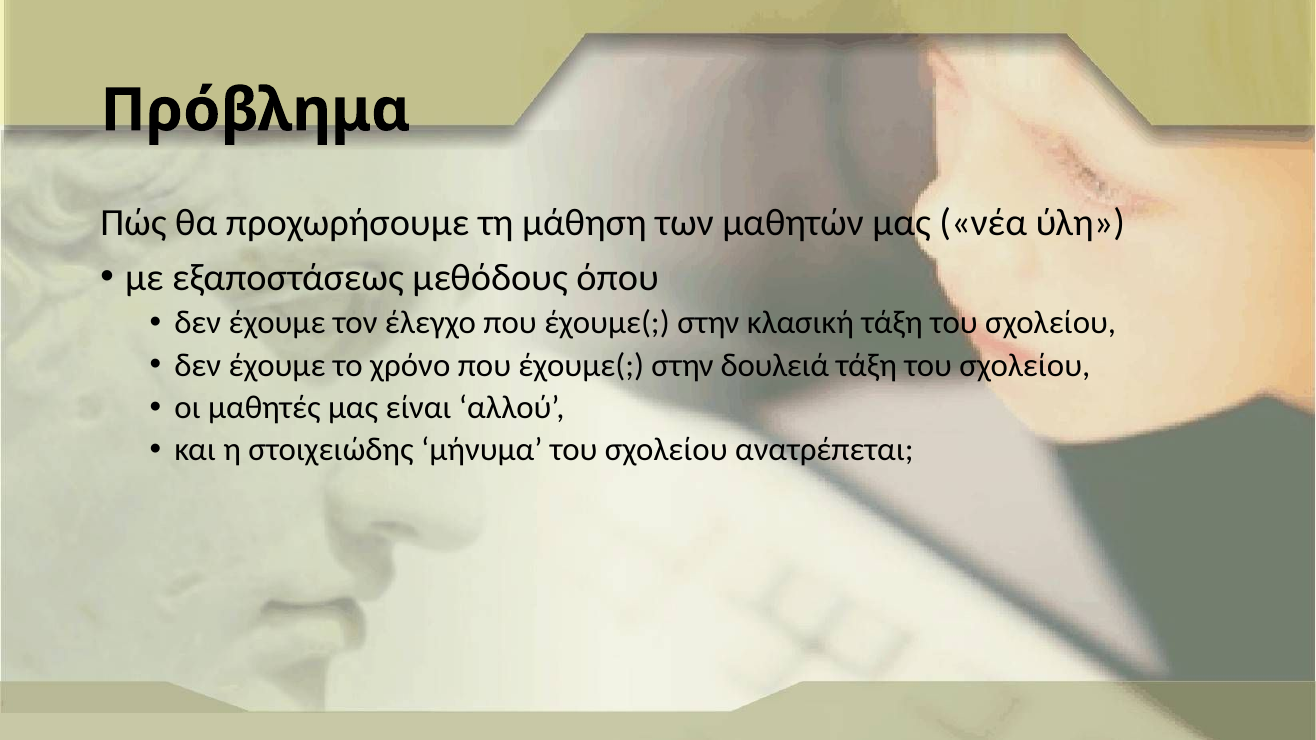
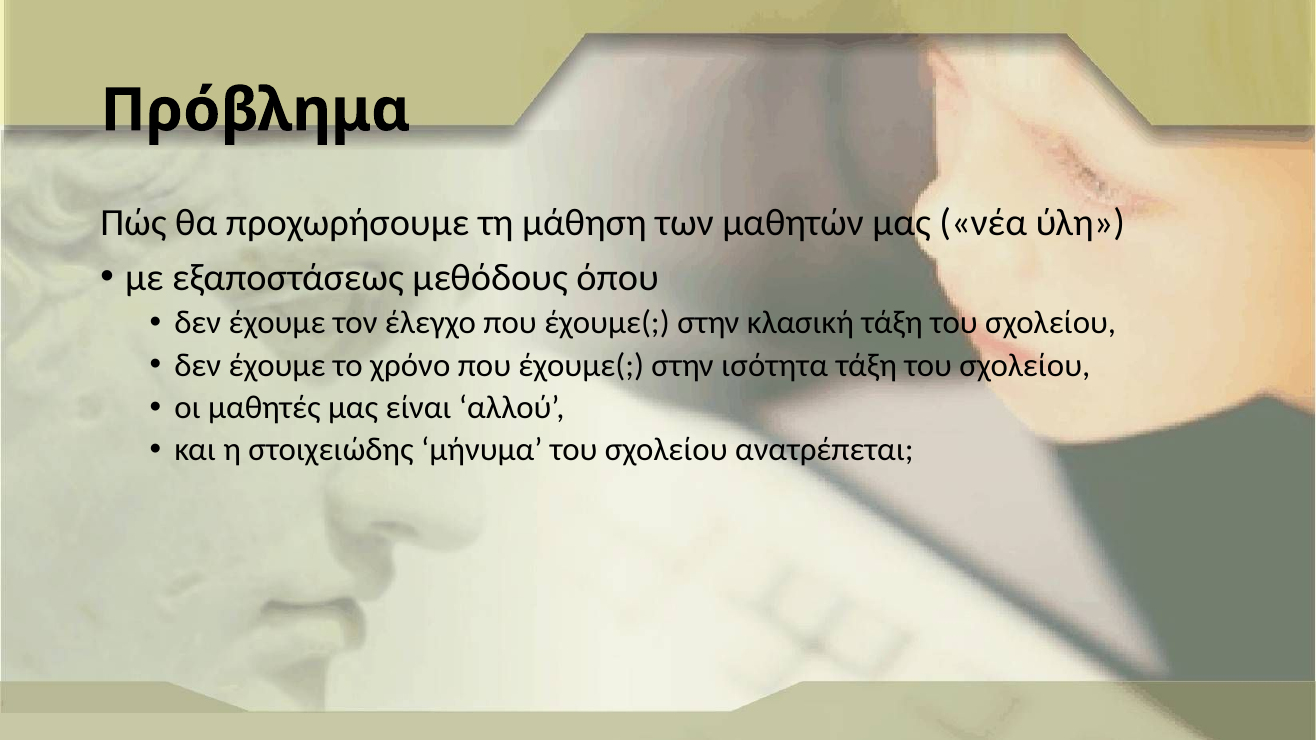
δουλειά: δουλειά -> ισότητα (775, 365)
